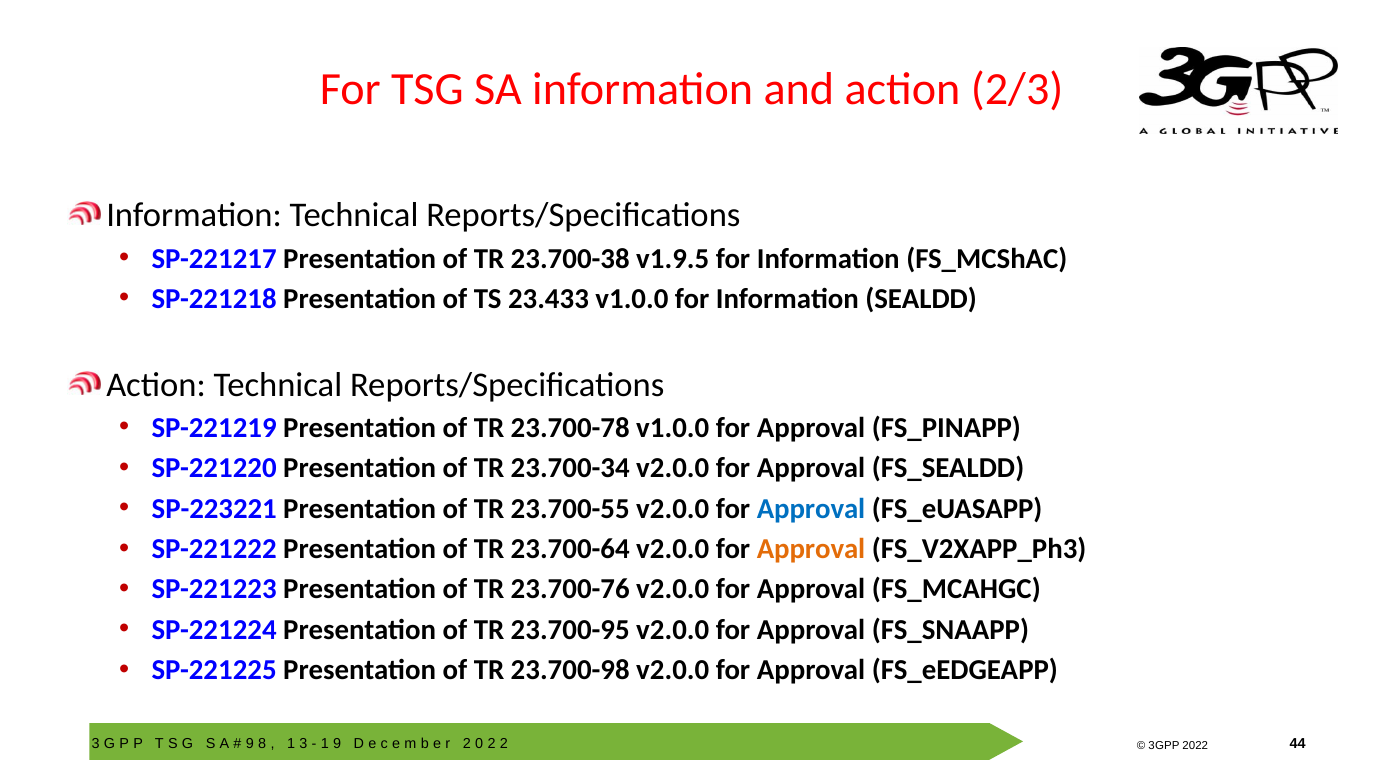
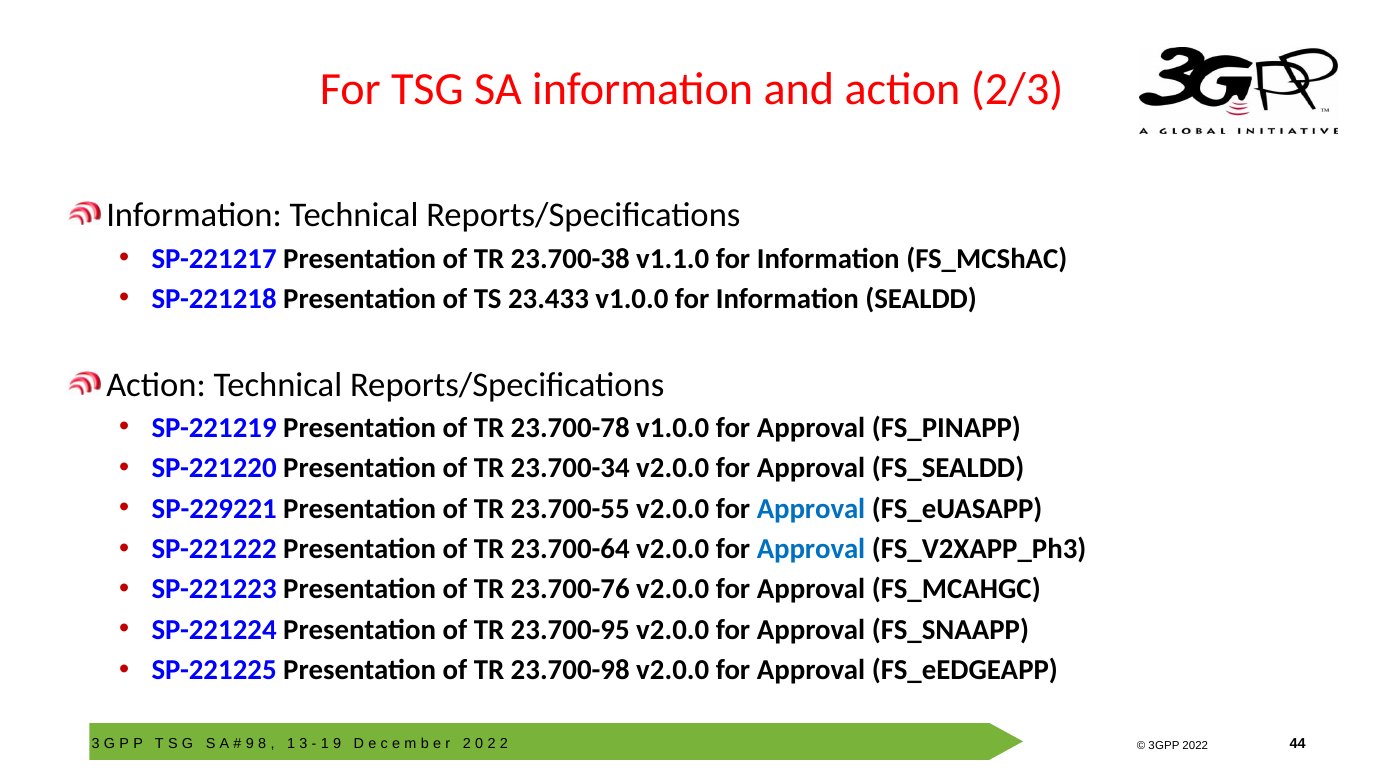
v1.9.5: v1.9.5 -> v1.1.0 (673, 259)
SP-223221: SP-223221 -> SP-229221 (214, 509)
Approval colour: orange -> blue (811, 549)
